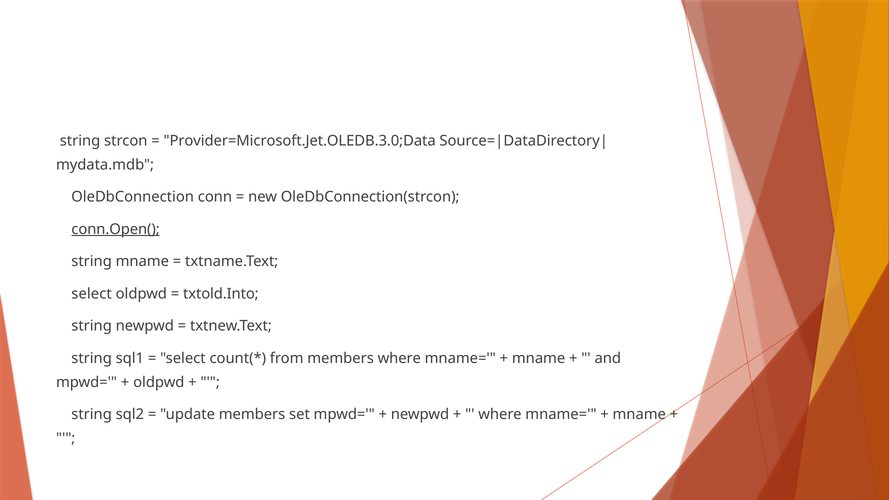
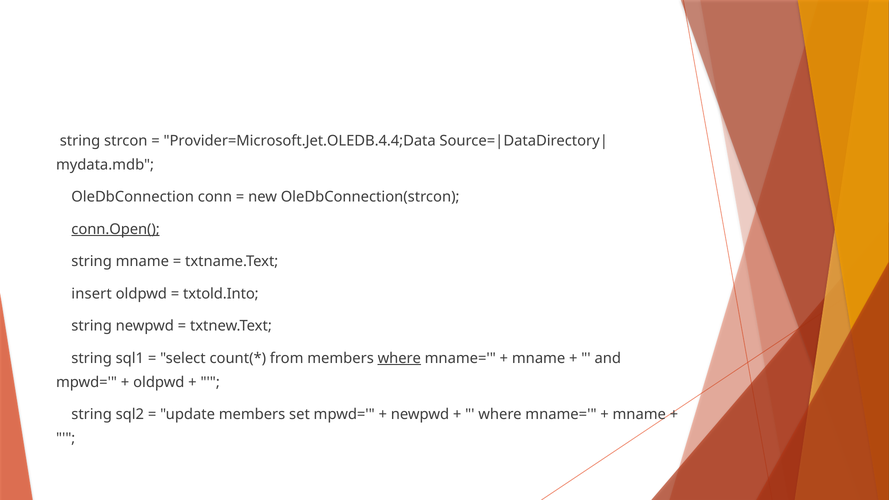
Provider=Microsoft.Jet.OLEDB.3.0;Data: Provider=Microsoft.Jet.OLEDB.3.0;Data -> Provider=Microsoft.Jet.OLEDB.4.4;Data (300, 141)
select: select -> insert (92, 294)
where underline: none -> present (399, 358)
